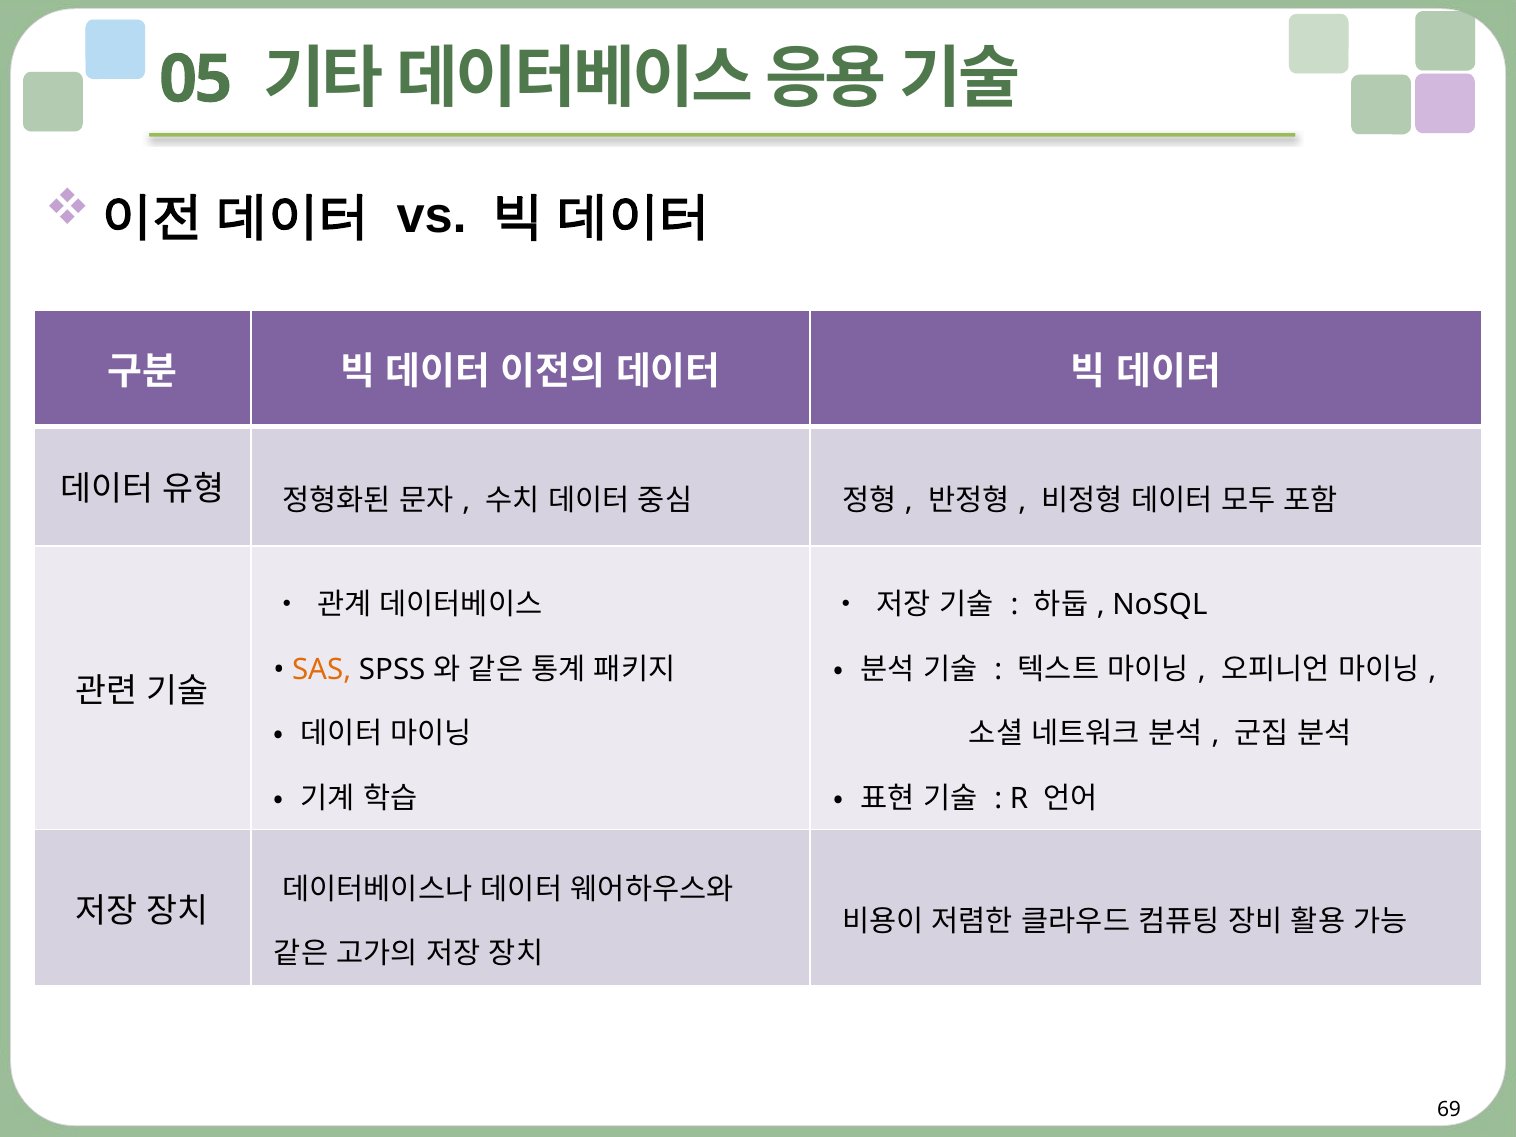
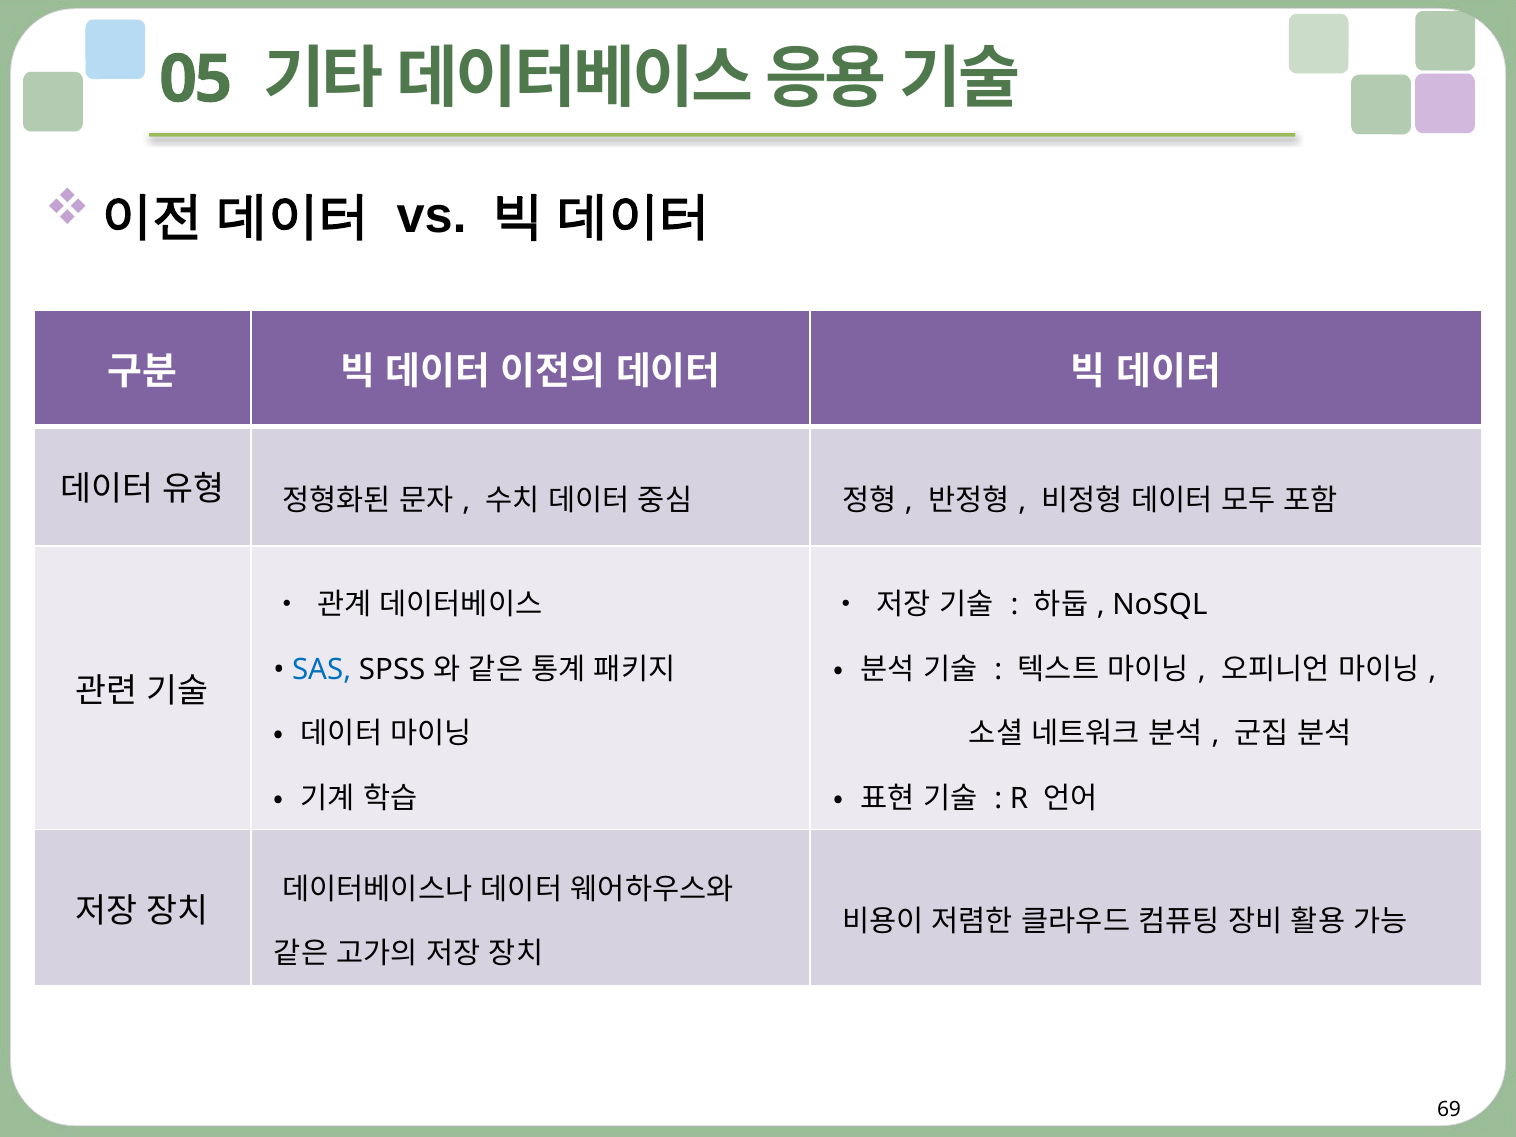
SAS colour: orange -> blue (322, 669)
